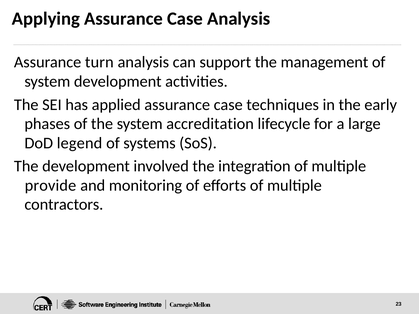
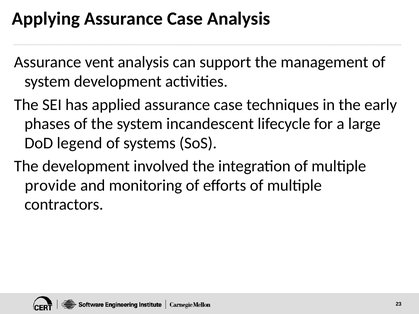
turn: turn -> vent (99, 62)
accreditation: accreditation -> incandescent (210, 124)
